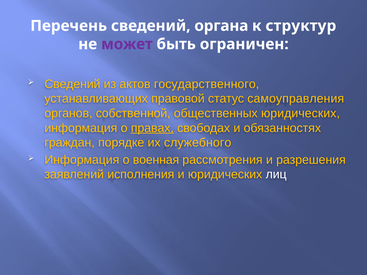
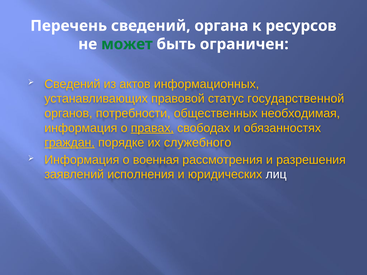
структур: структур -> ресурсов (301, 26)
может colour: purple -> green (127, 44)
государственного: государственного -> информационных (207, 84)
самоуправления: самоуправления -> государственной (296, 99)
собственной: собственной -> потребности (133, 113)
общественных юридических: юридических -> необходимая (301, 113)
граждан underline: none -> present (70, 143)
